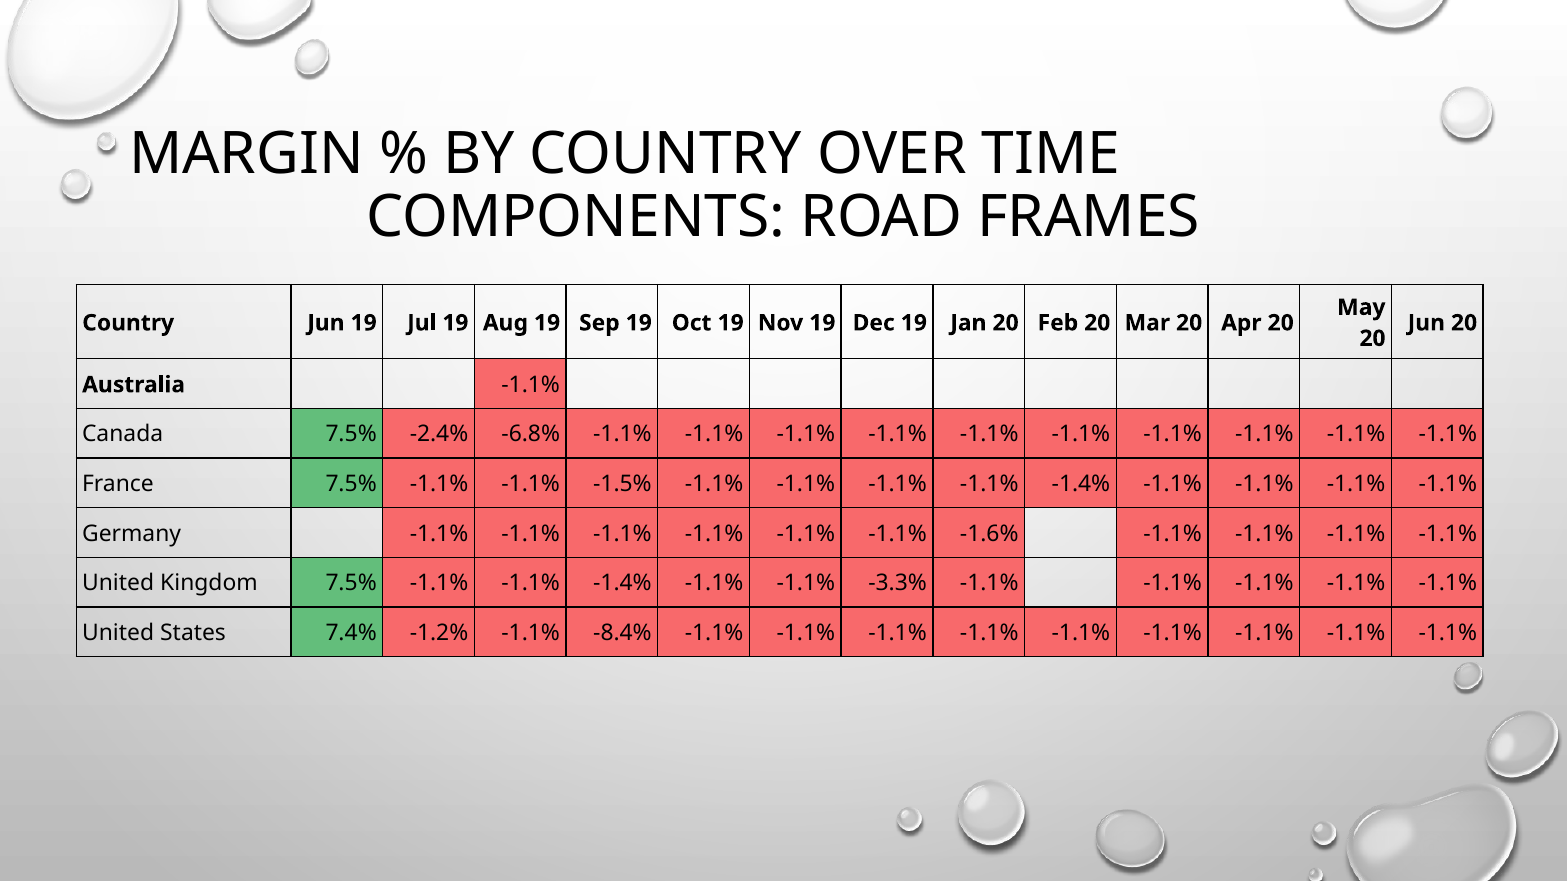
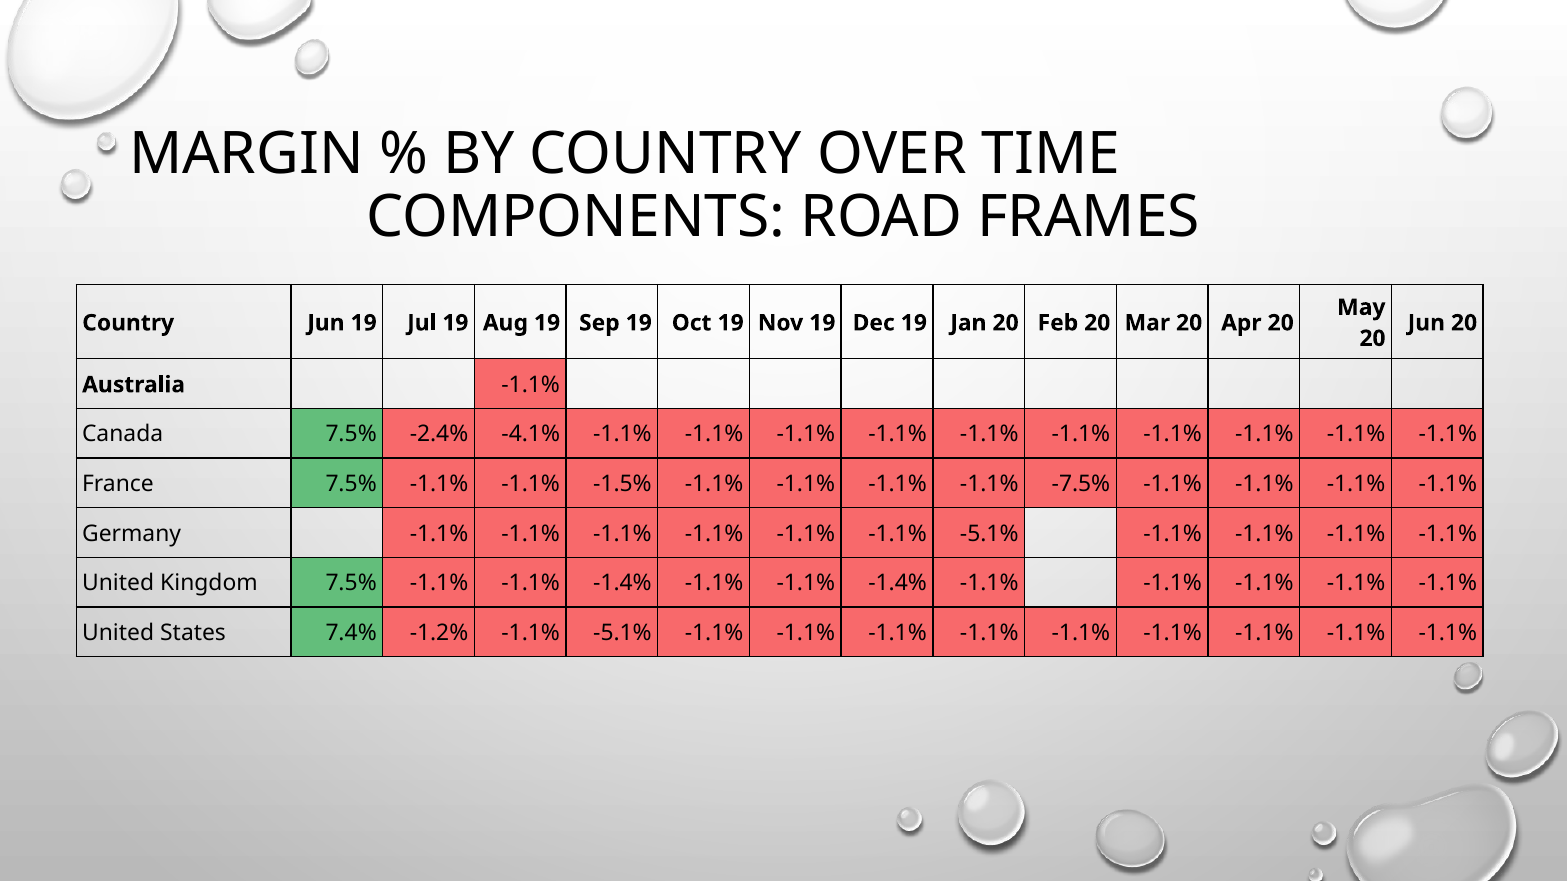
-6.8%: -6.8% -> -4.1% (531, 435)
-1.1% -1.1% -1.1% -1.4%: -1.4% -> -7.5% (1081, 484)
-1.1% -1.1% -1.6%: -1.6% -> -5.1% (989, 534)
-1.4% -1.1% -1.1% -3.3%: -3.3% -> -1.4% (898, 584)
-1.2% -1.1% -8.4%: -8.4% -> -5.1% (622, 633)
